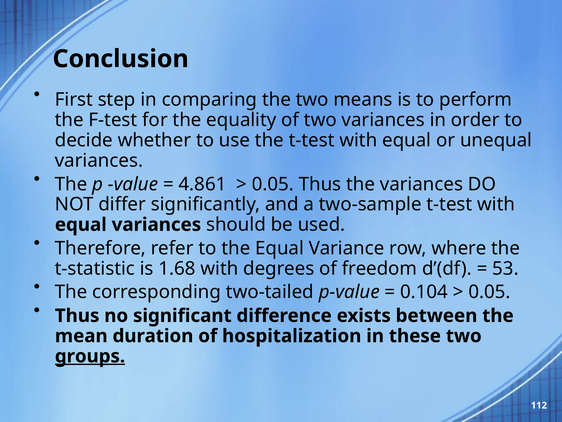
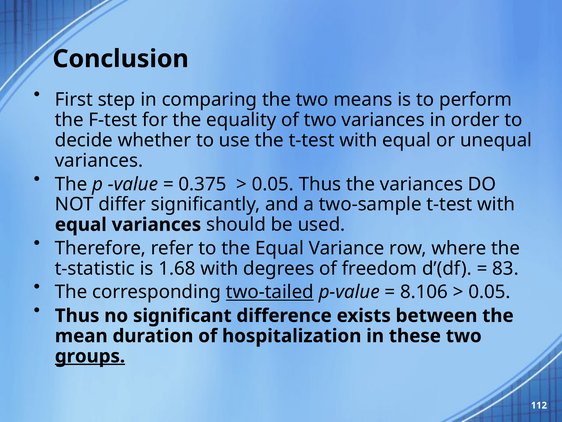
4.861: 4.861 -> 0.375 (203, 184)
53: 53 -> 83 (505, 268)
two-tailed underline: none -> present (270, 292)
0.104: 0.104 -> 8.106 (424, 292)
